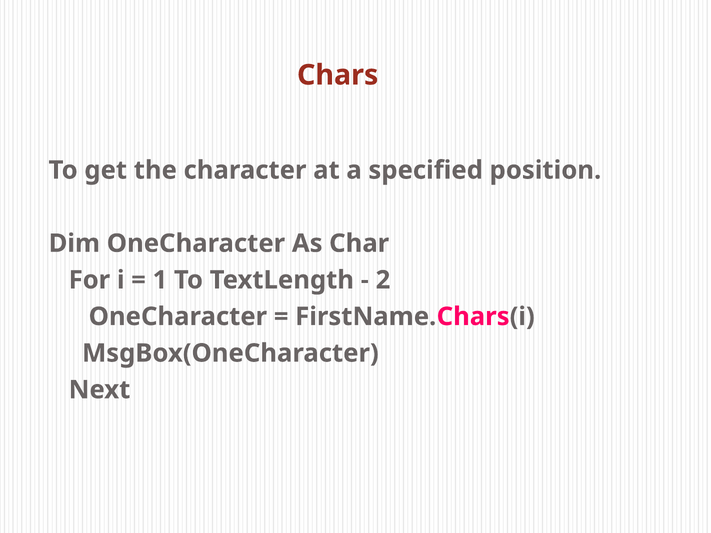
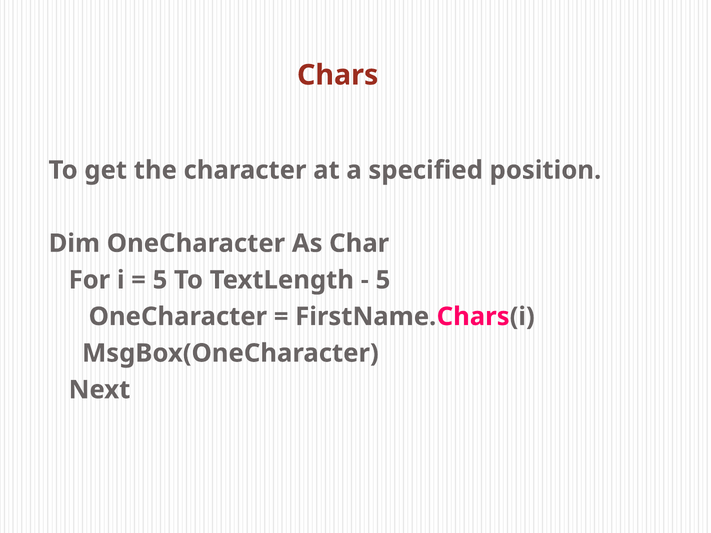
1: 1 -> 5 (160, 280)
2: 2 -> 5 (383, 280)
